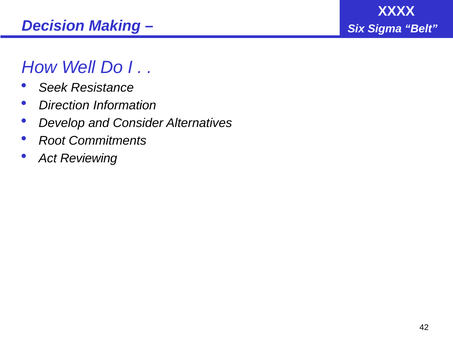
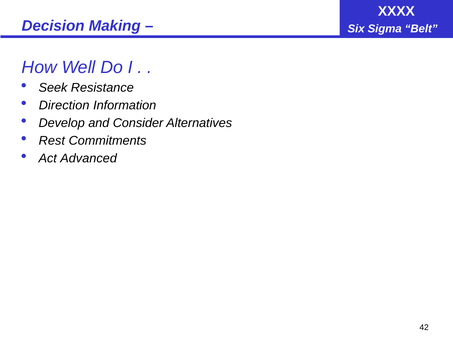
Root: Root -> Rest (52, 141)
Reviewing: Reviewing -> Advanced (89, 158)
